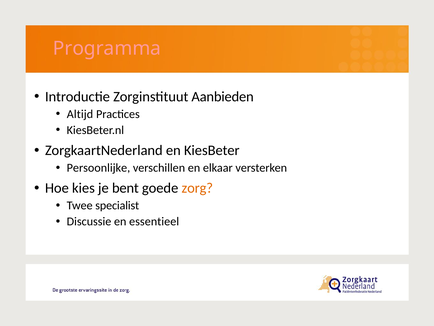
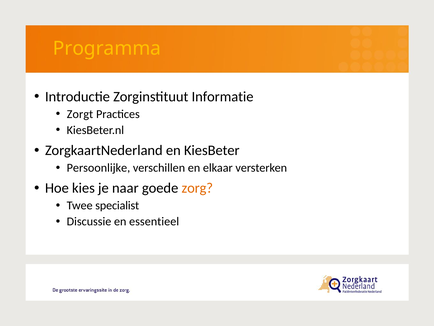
Programma colour: pink -> yellow (107, 48)
Aanbieden: Aanbieden -> Informatie (223, 97)
Altijd: Altijd -> Zorgt (80, 114)
bent: bent -> naar (125, 188)
